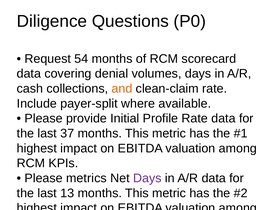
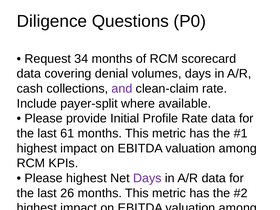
54: 54 -> 34 (81, 59)
and colour: orange -> purple (122, 89)
37: 37 -> 61 (67, 133)
Please metrics: metrics -> highest (86, 178)
13: 13 -> 26 (67, 193)
